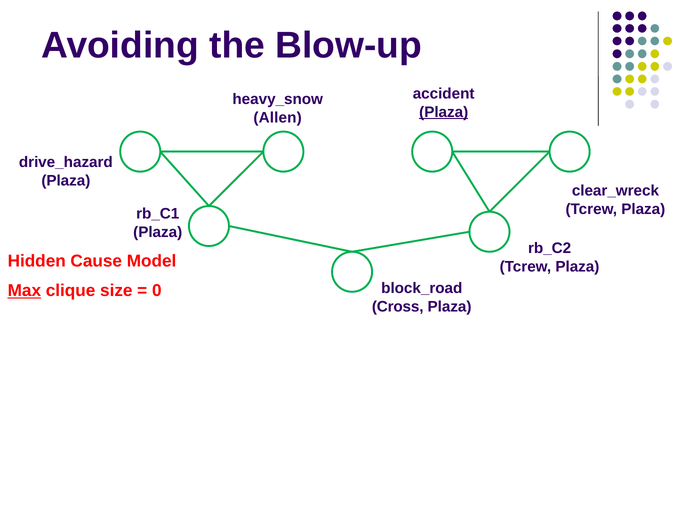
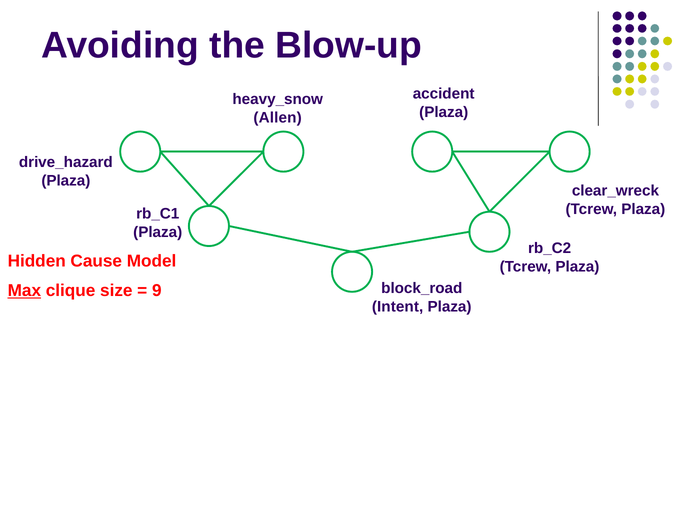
Plaza underline: present -> none (444, 112)
0: 0 -> 9 (157, 291)
Cross: Cross -> Intent (398, 307)
